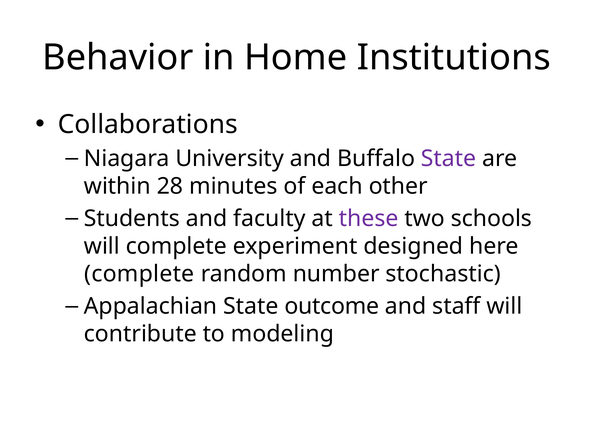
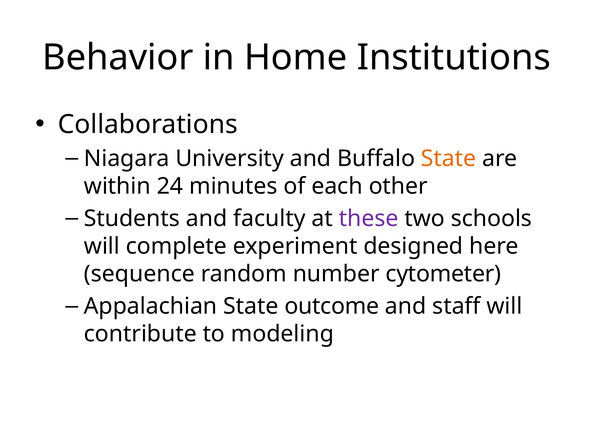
State colour: purple -> orange (449, 159)
28: 28 -> 24 (170, 186)
complete: complete -> sequence (139, 274)
stochastic: stochastic -> cytometer (443, 274)
